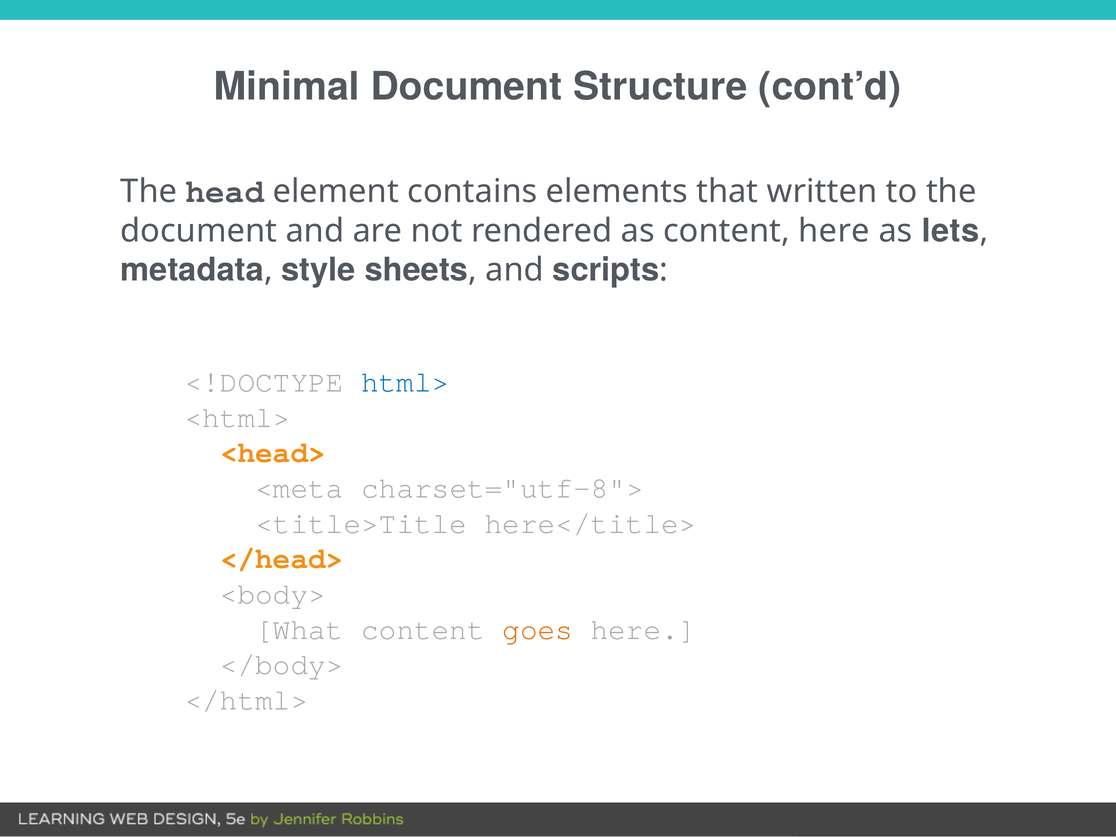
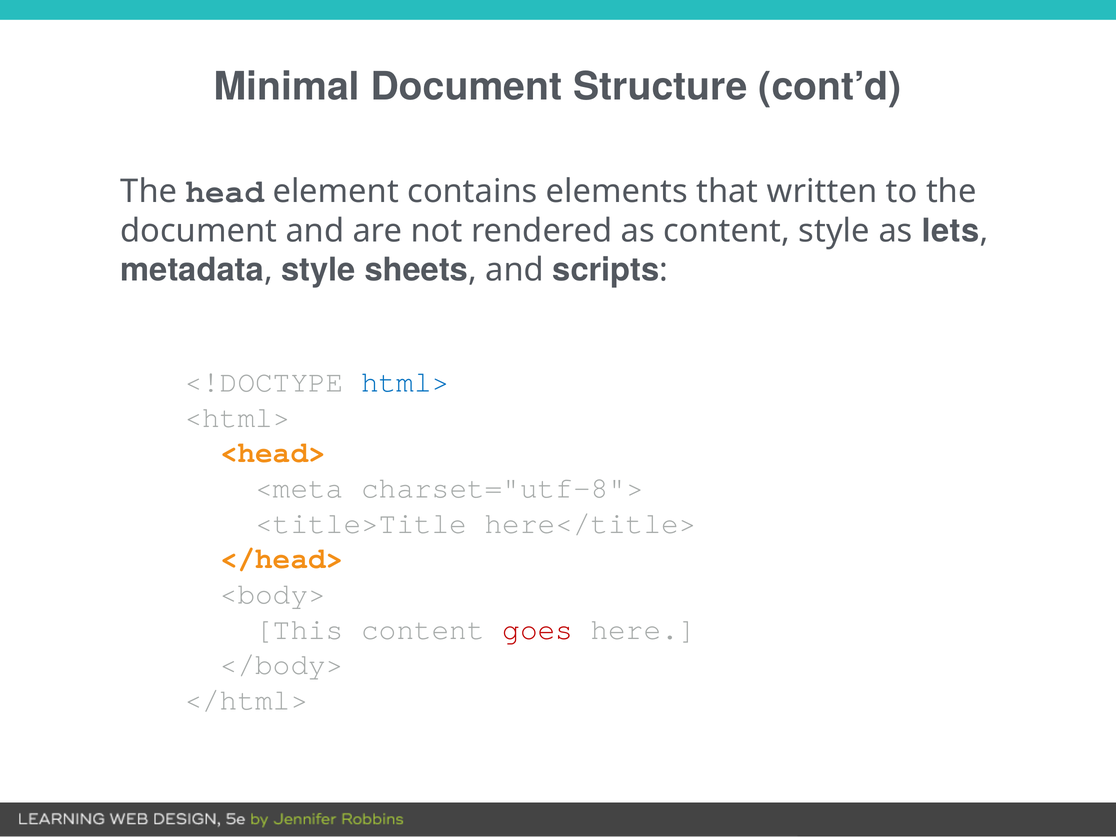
content here: here -> style (834, 231)
What: What -> This (299, 629)
goes colour: orange -> red (538, 629)
